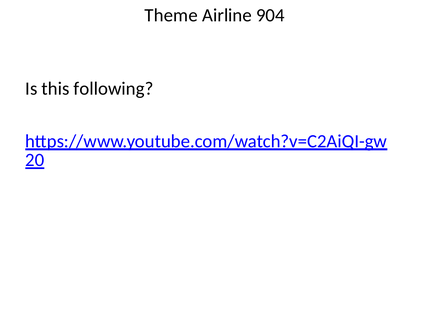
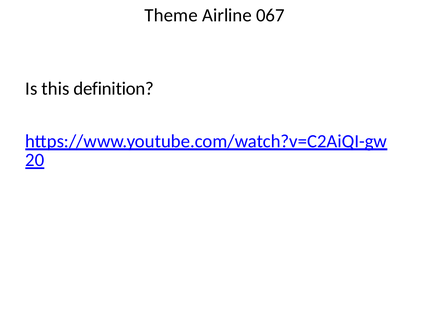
904: 904 -> 067 (270, 15)
following: following -> definition (114, 89)
